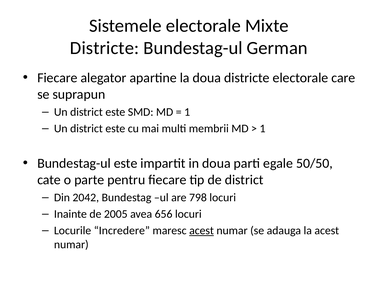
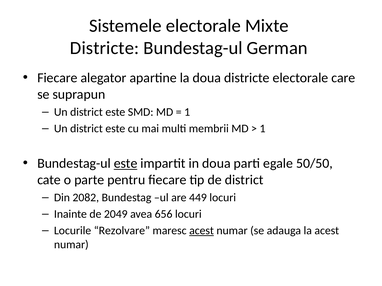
este underline: none -> present (126, 164)
2042: 2042 -> 2082 (86, 198)
798: 798 -> 449 (198, 198)
2005: 2005 -> 2049 (116, 214)
Incredere: Incredere -> Rezolvare (122, 231)
